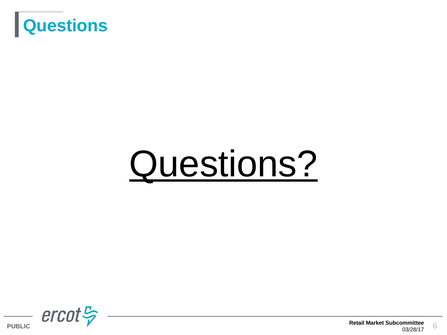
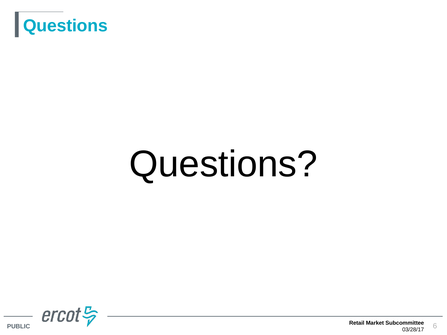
Questions underline: present -> none (223, 164)
